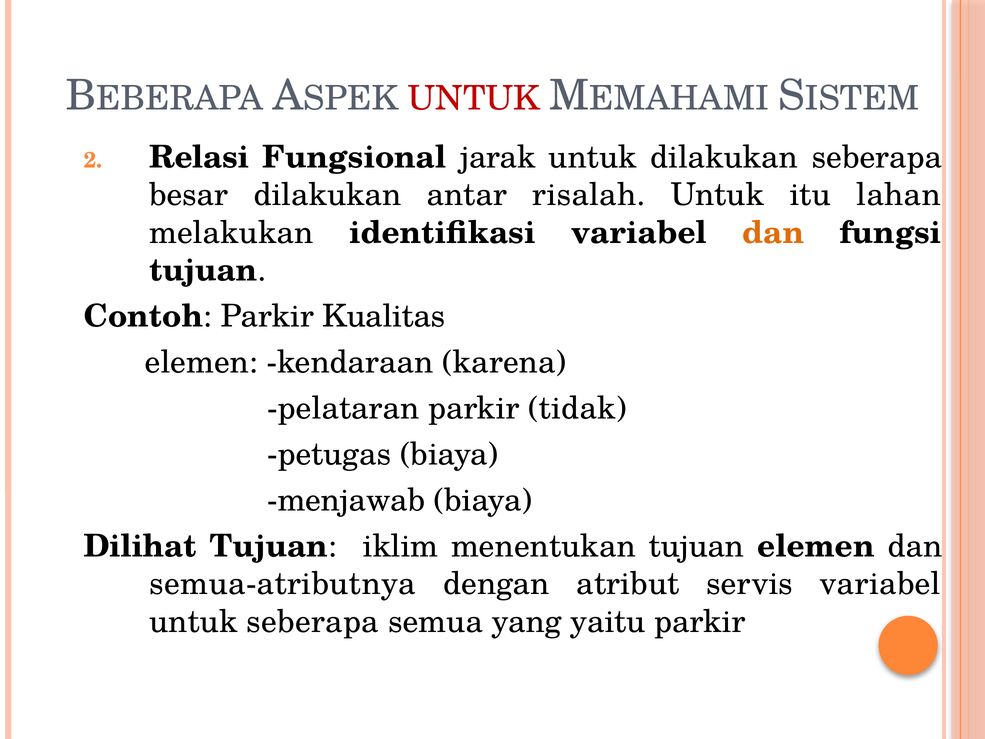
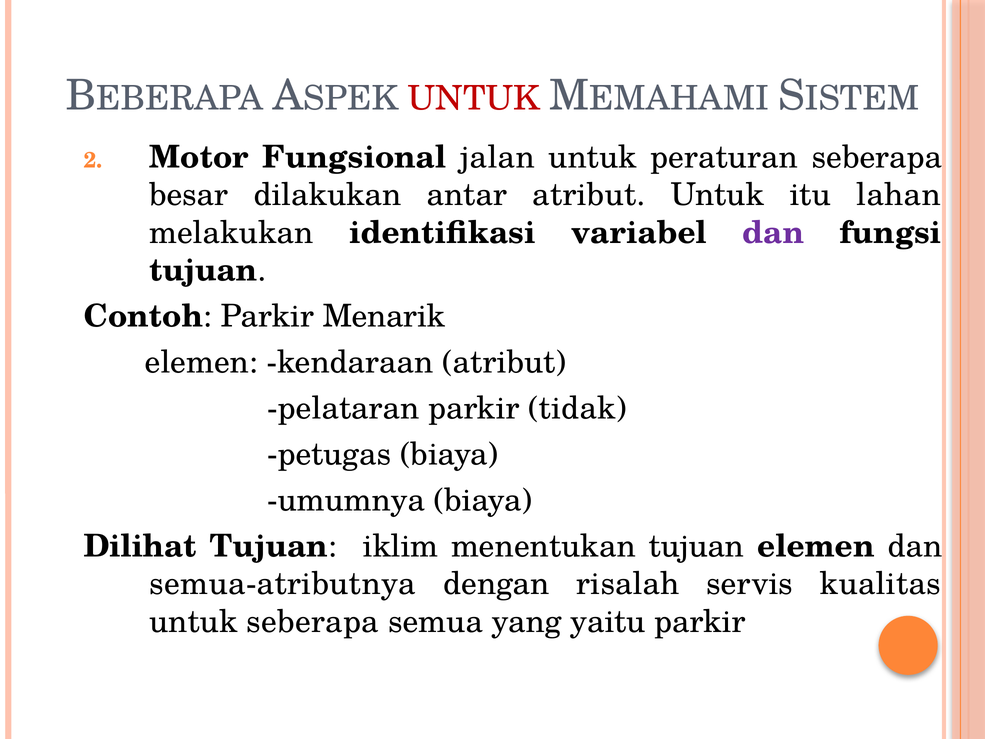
Relasi: Relasi -> Motor (199, 157)
jarak: jarak -> jalan (498, 157)
untuk dilakukan: dilakukan -> peraturan (724, 157)
antar risalah: risalah -> atribut (589, 195)
dan colour: orange -> purple (773, 233)
Kualitas: Kualitas -> Menarik (384, 316)
kendaraan karena: karena -> atribut (504, 362)
menjawab: menjawab -> umumnya (346, 500)
atribut: atribut -> risalah (628, 584)
servis variabel: variabel -> kualitas (880, 584)
